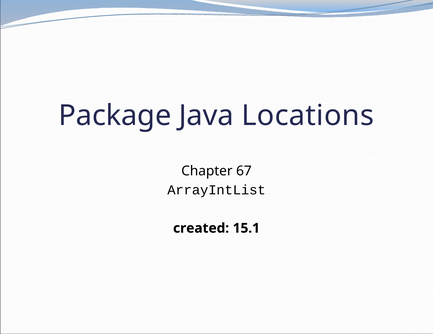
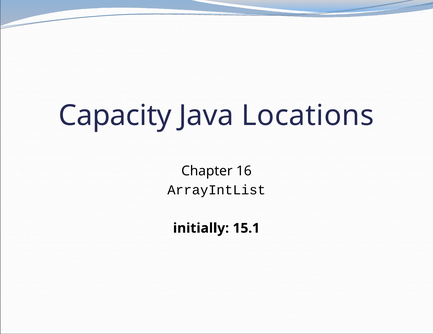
Package: Package -> Capacity (115, 116)
67: 67 -> 16 (244, 171)
created: created -> initially (201, 229)
